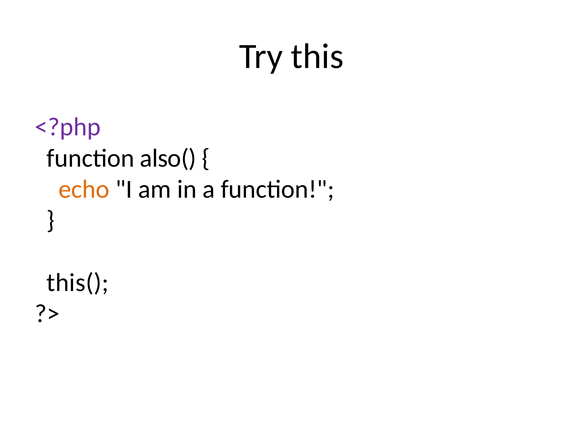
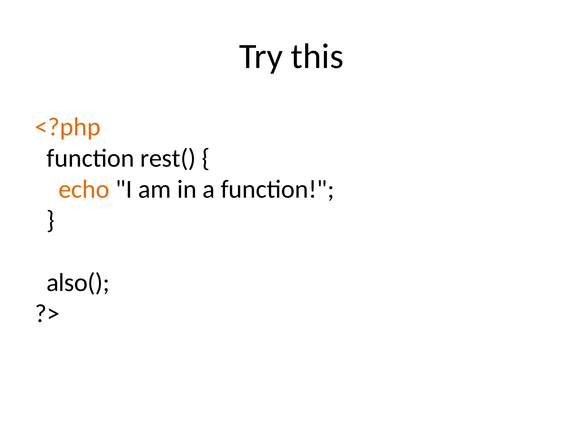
<?php colour: purple -> orange (68, 127)
also(: also( -> rest( (168, 158)
this(: this( -> also( (78, 283)
